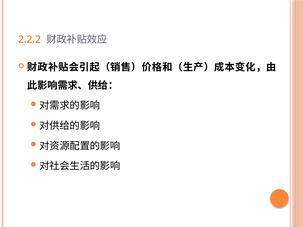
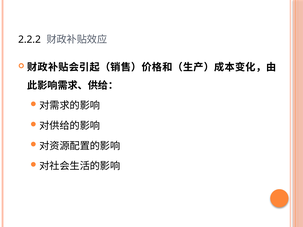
2.2.2 colour: orange -> black (29, 40)
